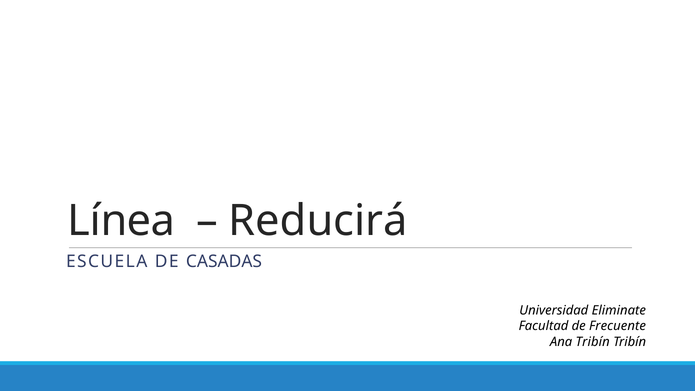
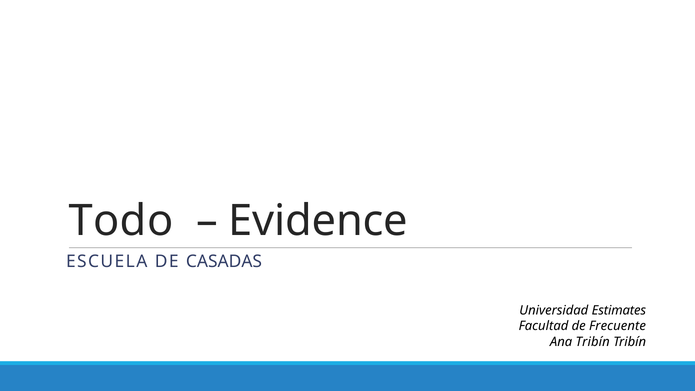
Línea: Línea -> Todo (121, 221)
Reducirá: Reducirá -> Evidence (318, 221)
Eliminate: Eliminate -> Estimates (619, 310)
